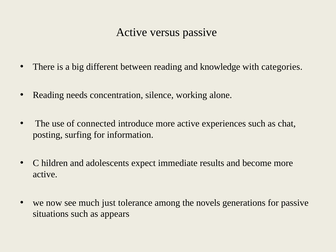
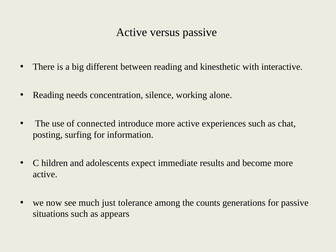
knowledge: knowledge -> kinesthetic (220, 67)
categories: categories -> interactive (282, 67)
novels: novels -> counts (208, 203)
